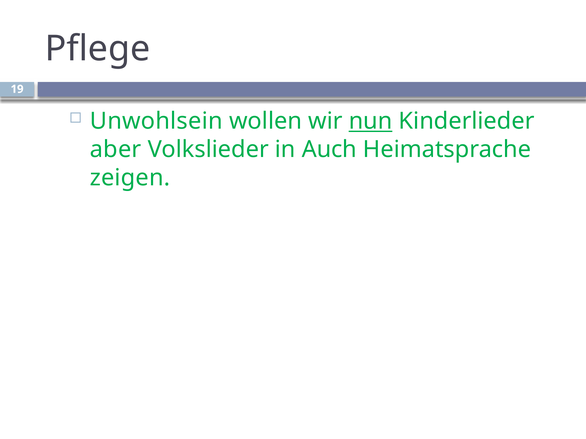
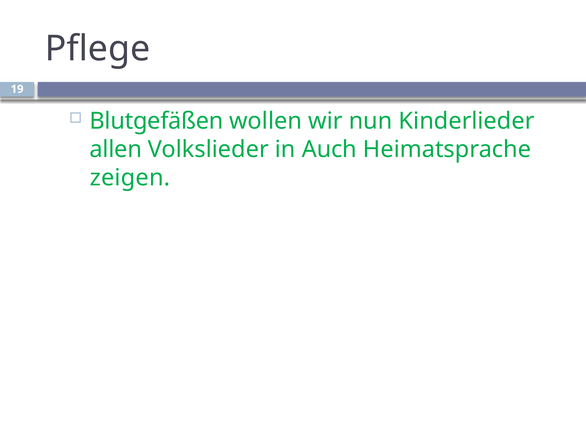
Unwohlsein: Unwohlsein -> Blutgefäßen (156, 121)
nun underline: present -> none (371, 121)
aber: aber -> allen (116, 150)
